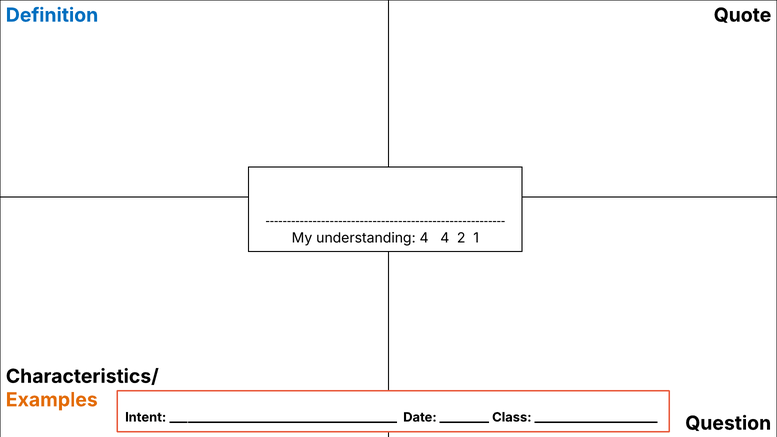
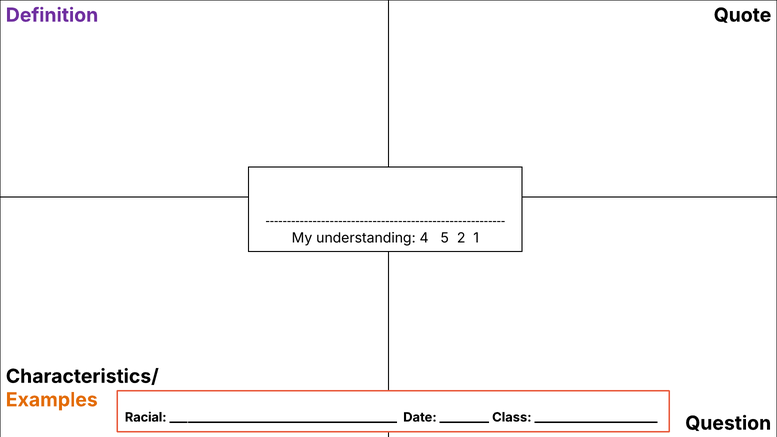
Definition colour: blue -> purple (52, 15)
4 4: 4 -> 5 (445, 238)
Intent: Intent -> Racial (146, 417)
